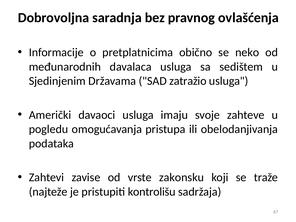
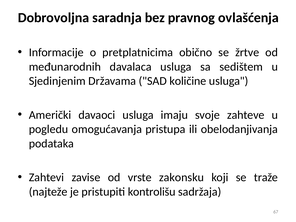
neko: neko -> žrtve (247, 52)
zatražio: zatražio -> količine (188, 81)
